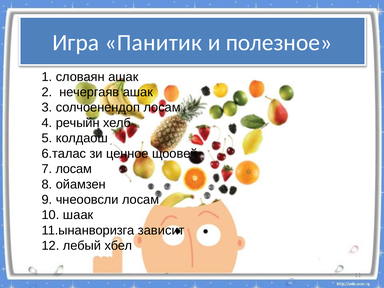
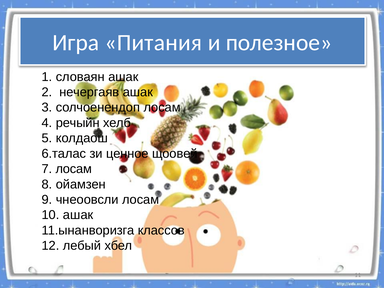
Панитик: Панитик -> Питания (153, 43)
10 шаак: шаак -> ашак (78, 215)
зависит: зависит -> классов (161, 230)
